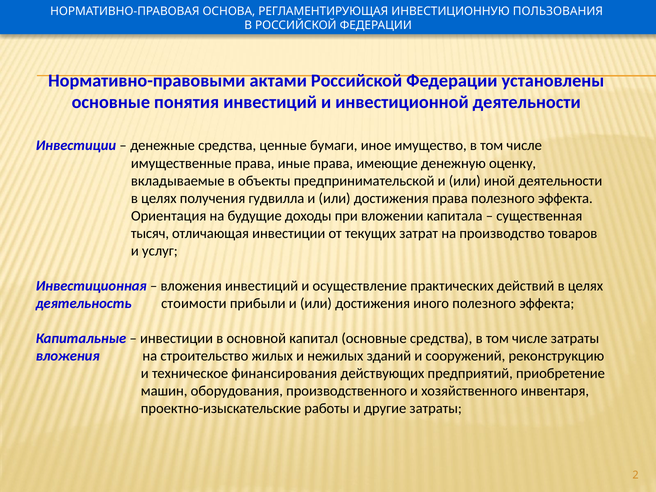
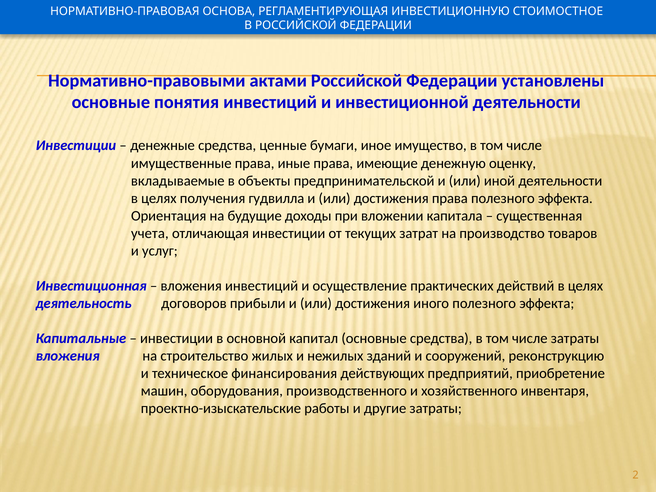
ПОЛЬЗОВАНИЯ: ПОЛЬЗОВАНИЯ -> СТОИМОСТНОЕ (558, 11)
тысяч: тысяч -> учета (150, 233)
стоимости: стоимости -> договоров (194, 303)
